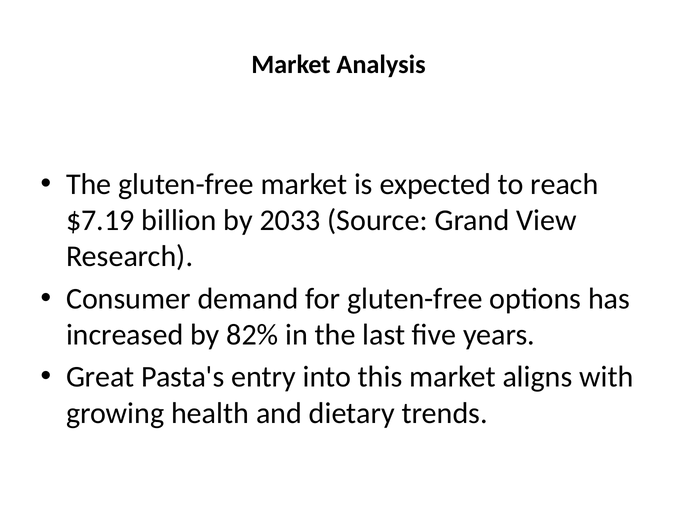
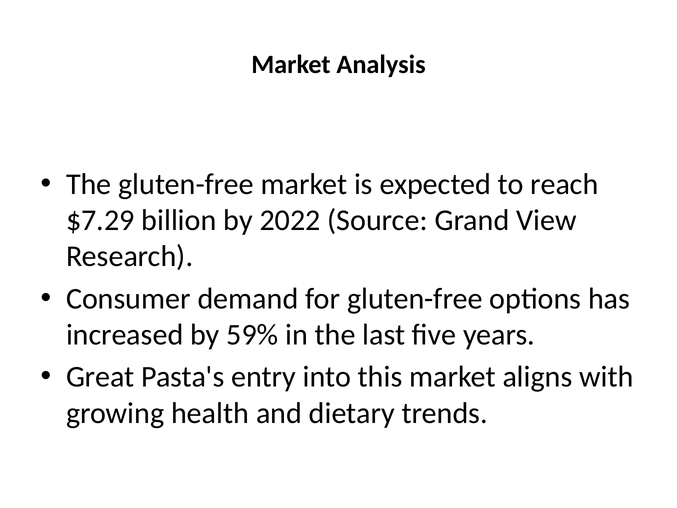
$7.19: $7.19 -> $7.29 (100, 220)
2033: 2033 -> 2022 (290, 220)
82%: 82% -> 59% (252, 335)
